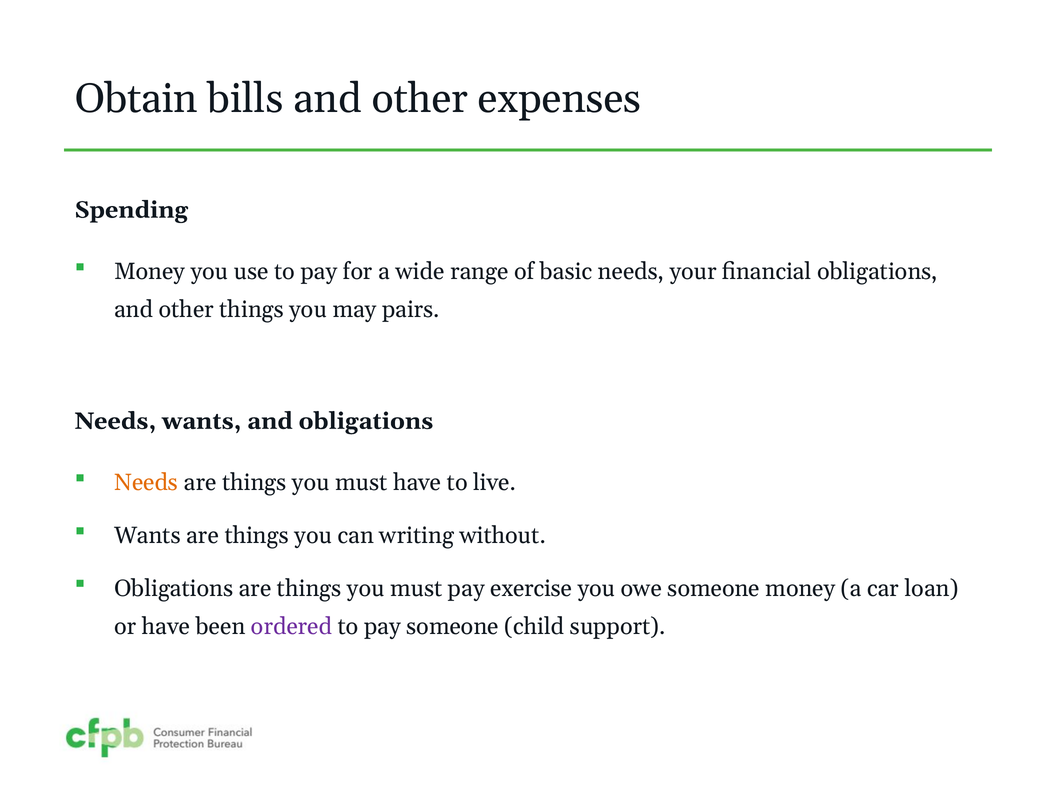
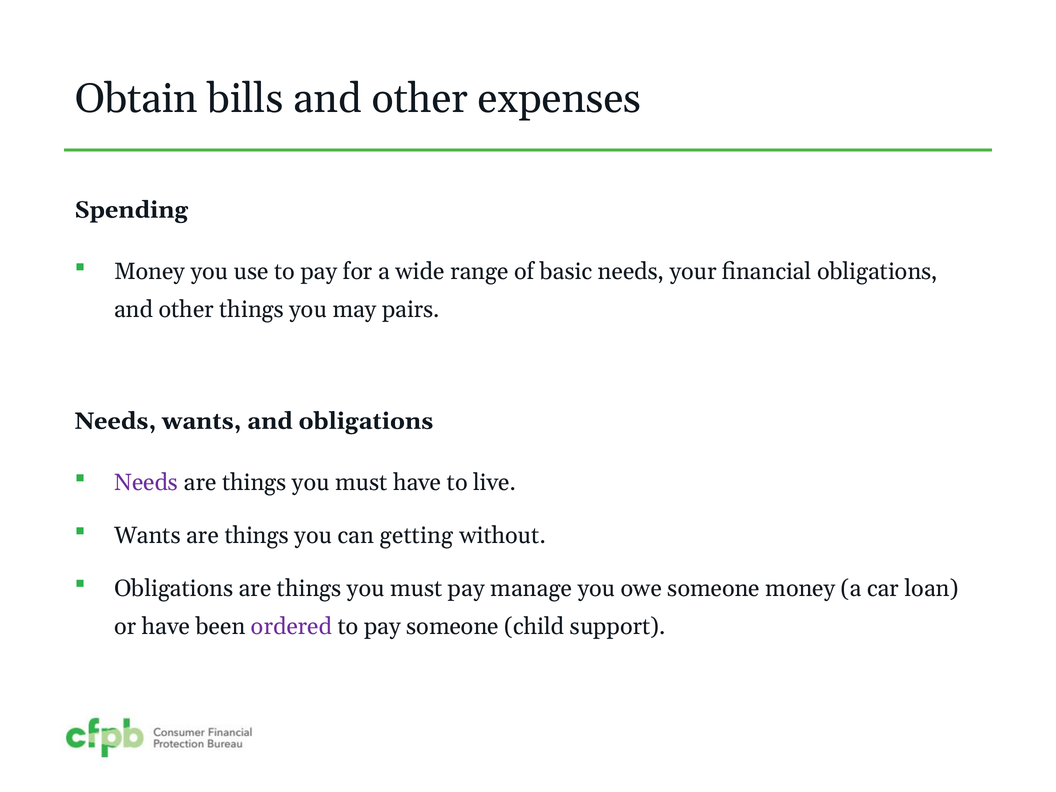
Needs colour: orange -> purple (146, 483)
writing: writing -> getting (417, 536)
exercise: exercise -> manage (531, 588)
